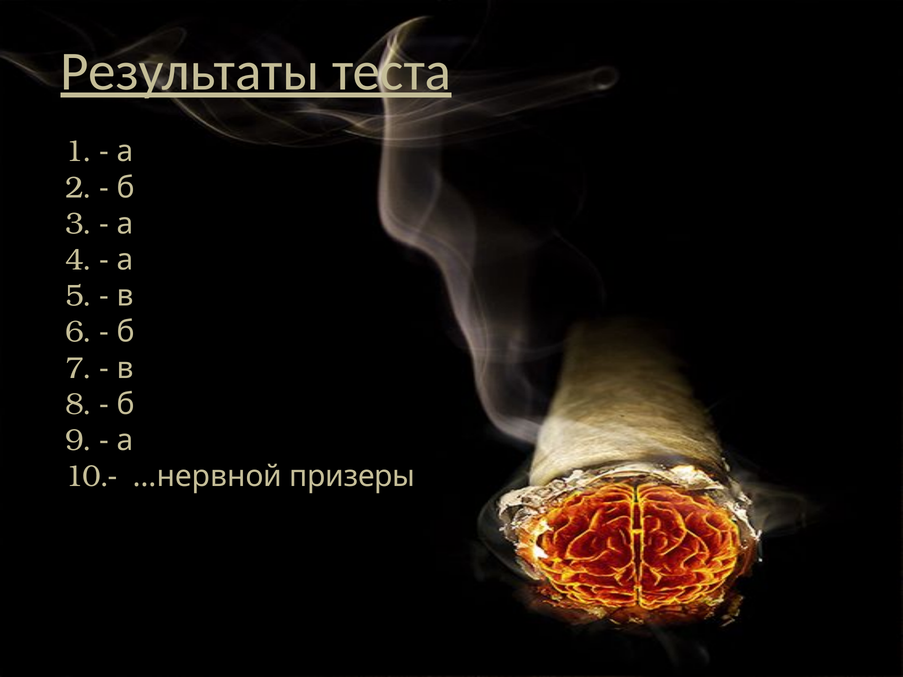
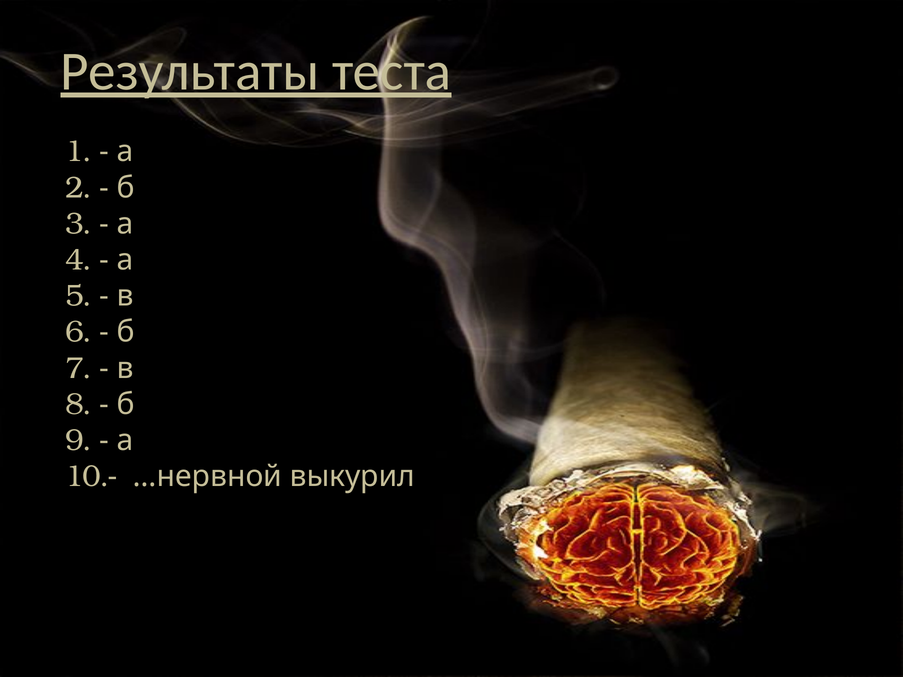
призеры: призеры -> выкурил (352, 477)
